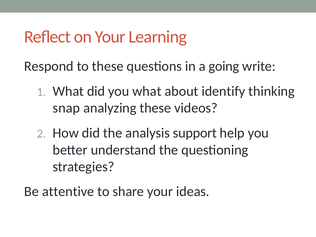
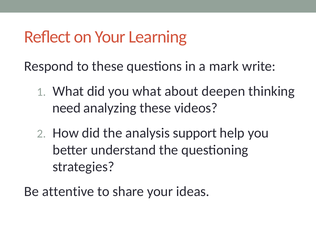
going: going -> mark (224, 66)
identify: identify -> deepen (223, 91)
snap: snap -> need (67, 108)
